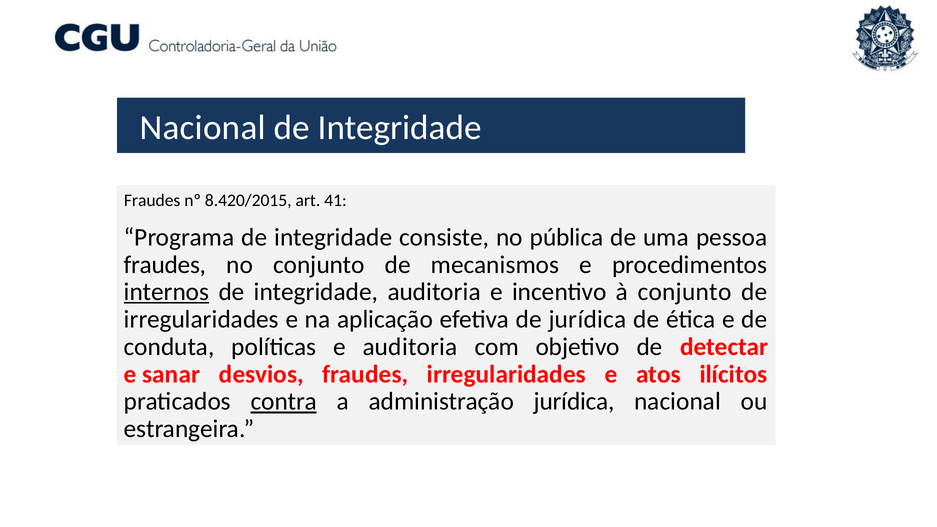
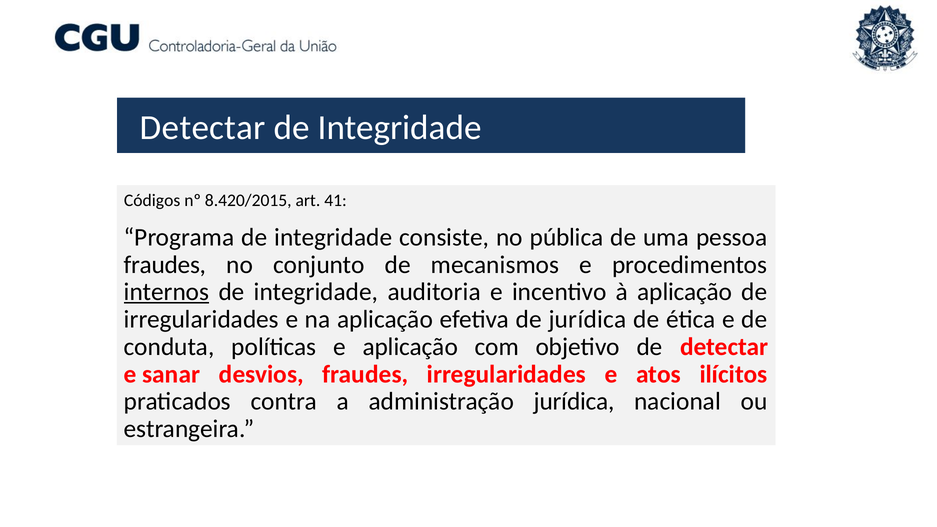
Nacional: Nacional -> Detectar (203, 128)
Fraudes: Fraudes -> Códigos (152, 200)
à conjunto: conjunto -> aplicação (685, 292)
e auditoria: auditoria -> aplicação (410, 347)
contra underline: present -> none (284, 402)
